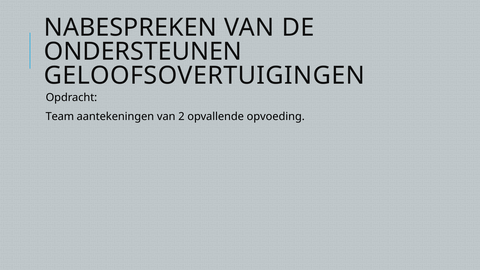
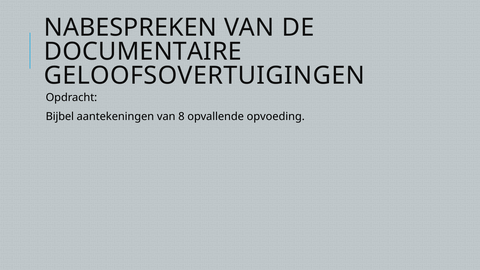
ONDERSTEUNEN: ONDERSTEUNEN -> DOCUMENTAIRE (143, 52)
Team: Team -> Bijbel (60, 117)
2: 2 -> 8 (181, 117)
